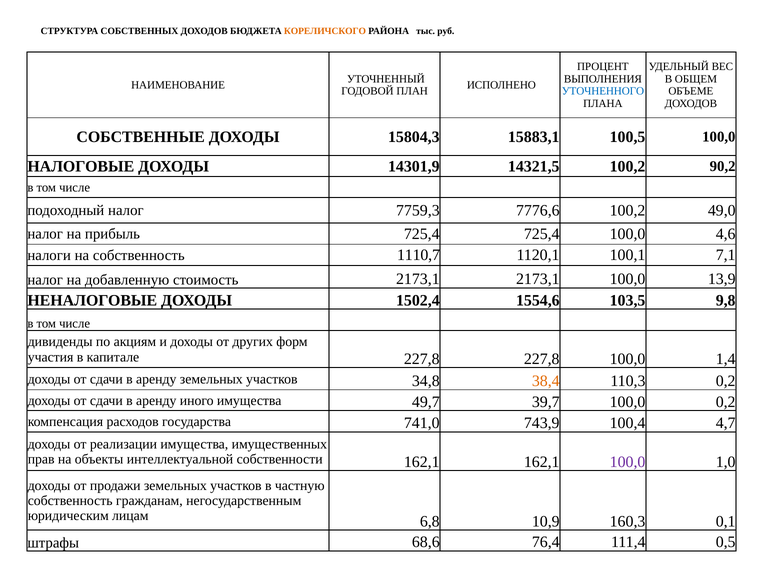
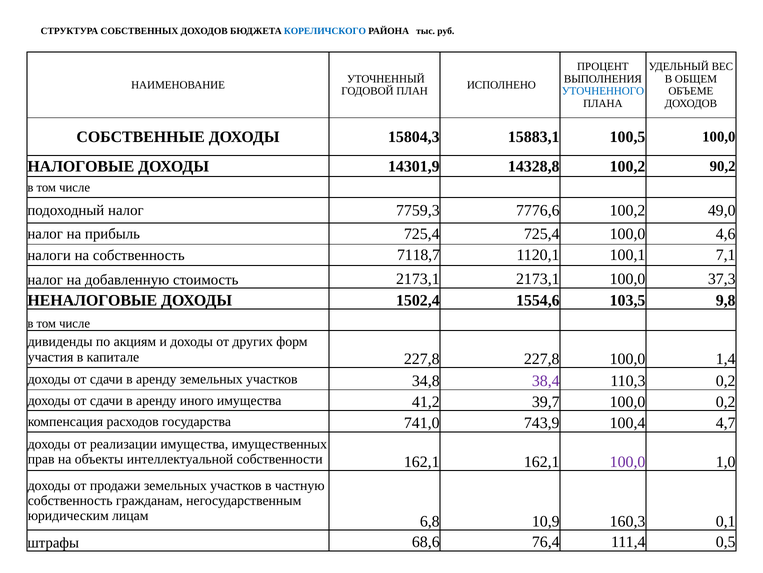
КОРЕЛИЧСКОГО colour: orange -> blue (325, 31)
14321,5: 14321,5 -> 14328,8 (534, 166)
1110,7: 1110,7 -> 7118,7 (419, 255)
13,9: 13,9 -> 37,3 (722, 279)
38,4 colour: orange -> purple (546, 381)
49,7: 49,7 -> 41,2 (426, 401)
